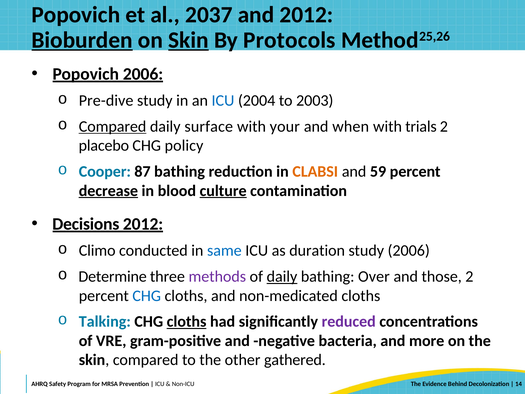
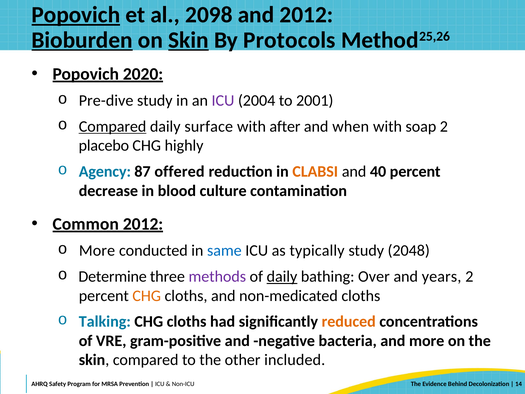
Popovich underline: none -> present (76, 15)
2037: 2037 -> 2098 (209, 15)
Popovich 2006: 2006 -> 2020 (143, 74)
ICU colour: blue -> purple (223, 101)
2003: 2003 -> 2001 (315, 101)
your: your -> after (285, 126)
trials: trials -> soap (421, 126)
policy: policy -> highly (184, 146)
Cooper: Cooper -> Agency (105, 171)
87 bathing: bathing -> offered (179, 171)
59: 59 -> 40 (378, 171)
decrease underline: present -> none (108, 191)
culture underline: present -> none (223, 191)
Decisions: Decisions -> Common (86, 224)
Climo: Climo -> More (97, 251)
duration: duration -> typically (317, 251)
study 2006: 2006 -> 2048 (409, 251)
those: those -> years (442, 276)
CHG colour: blue -> orange (147, 296)
cloths underline: present -> none (187, 321)
reduced colour: purple -> orange (349, 321)
gathered: gathered -> included (295, 360)
